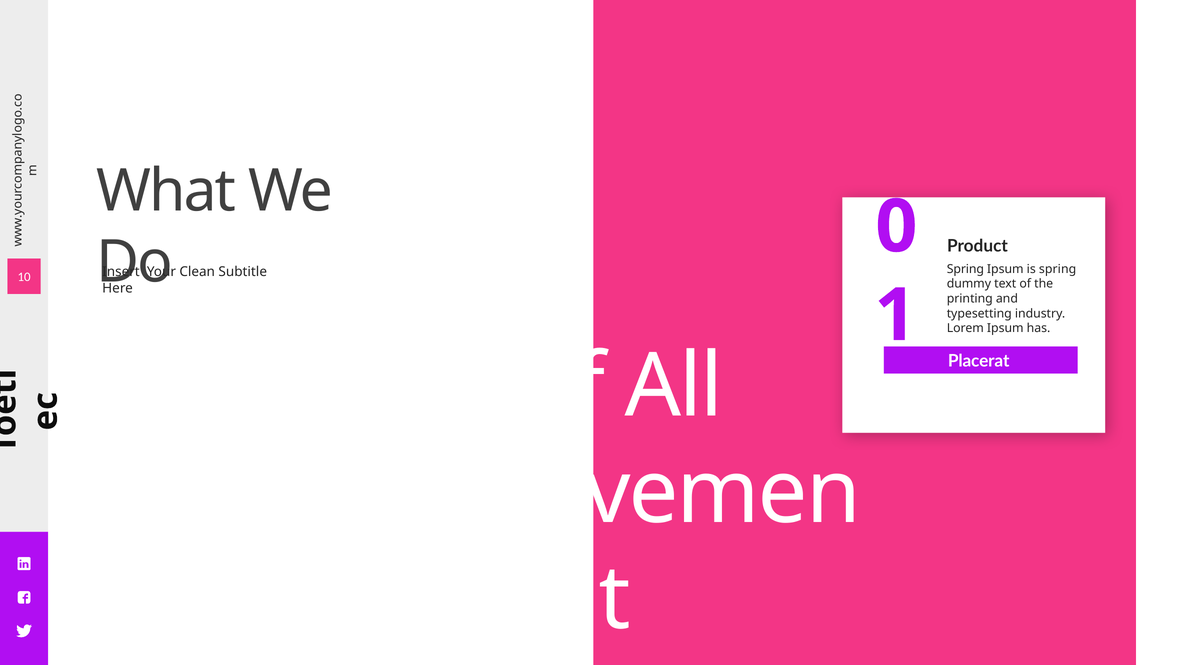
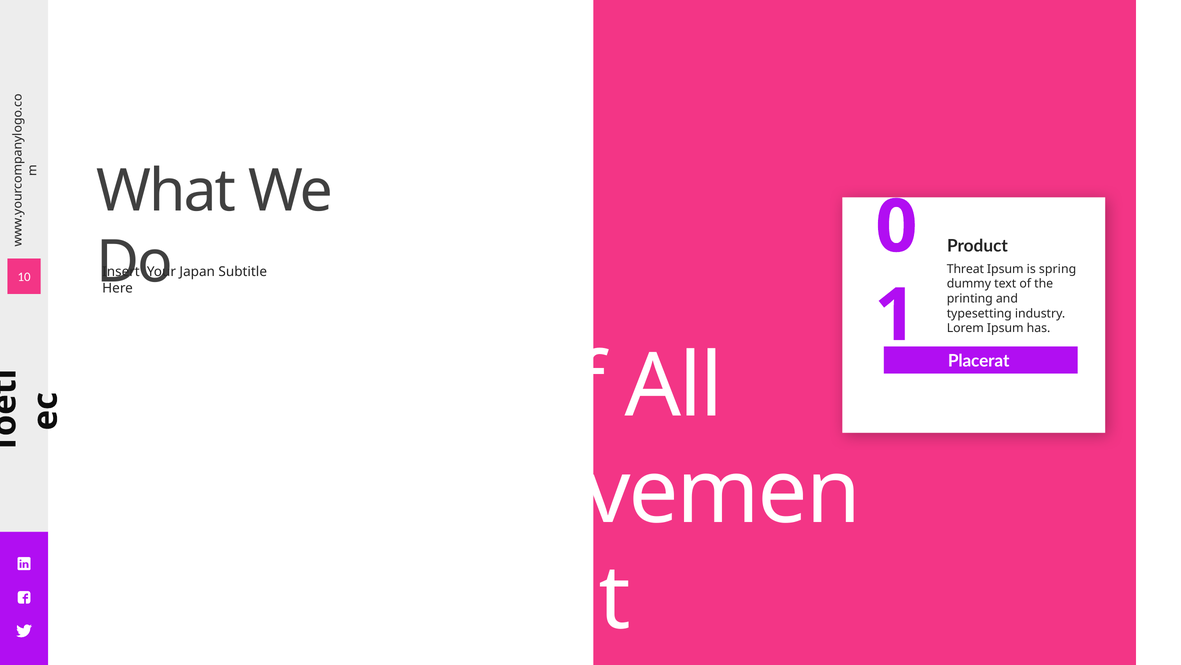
Spring: Spring -> Threat (965, 269)
Clean: Clean -> Japan (197, 272)
